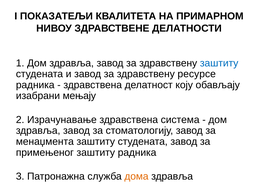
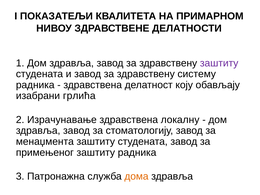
заштиту colour: blue -> purple (219, 63)
ресурсе: ресурсе -> систему (197, 74)
мењају: мењају -> грлића (79, 96)
система: система -> локалну (180, 120)
